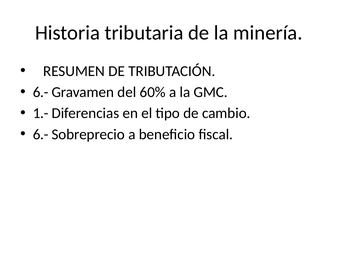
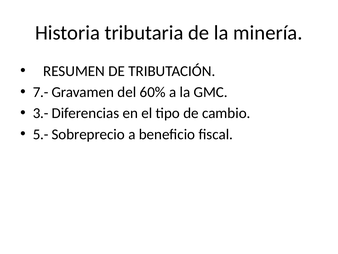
6.-: 6.- -> 7.- (41, 92)
1.-: 1.- -> 3.- (41, 113)
6.-: 6.- -> 5.- (41, 134)
